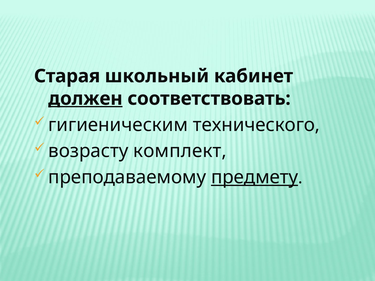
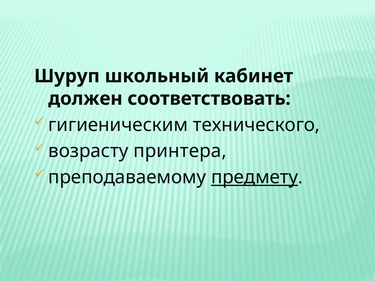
Старая: Старая -> Шуруп (67, 76)
должен underline: present -> none (85, 99)
комплект: комплект -> принтера (180, 151)
